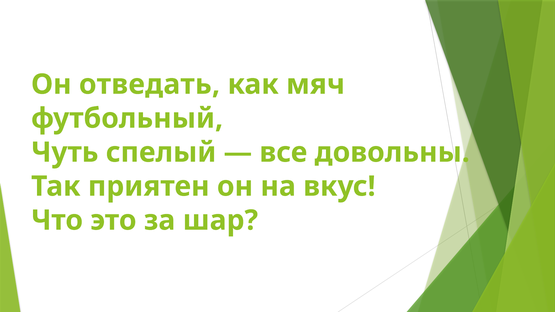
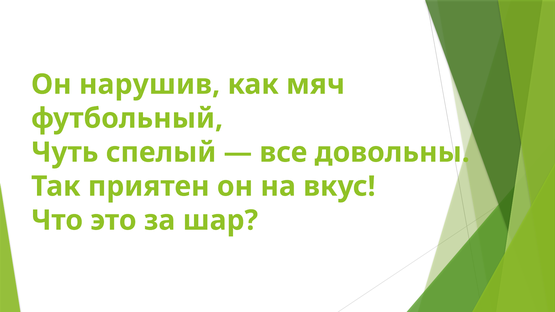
отведать: отведать -> нарушив (150, 84)
